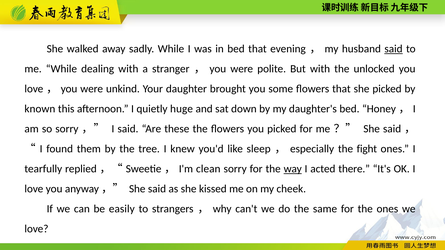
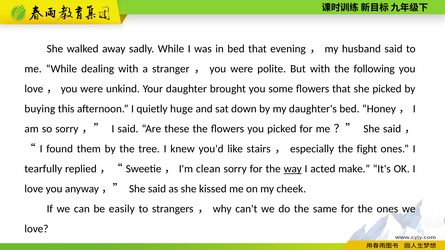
said underline: present -> none (393, 49)
unlocked: unlocked -> following (374, 69)
known: known -> buying (40, 109)
sleep: sleep -> stairs (259, 149)
there: there -> make (354, 169)
